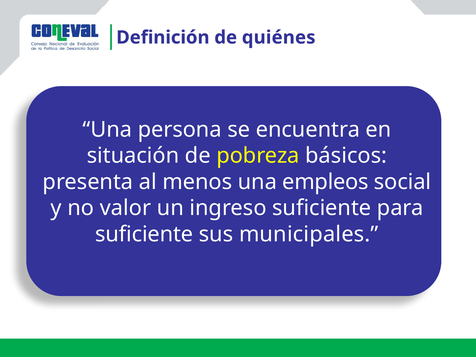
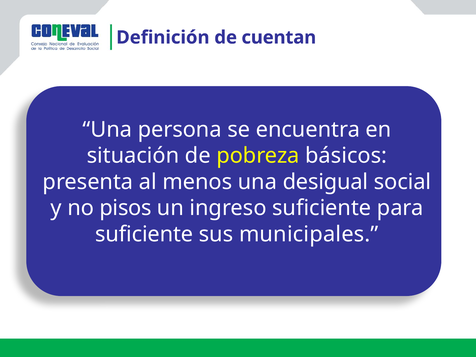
quiénes: quiénes -> cuentan (279, 37)
empleos: empleos -> desigual (325, 182)
valor: valor -> pisos (126, 208)
